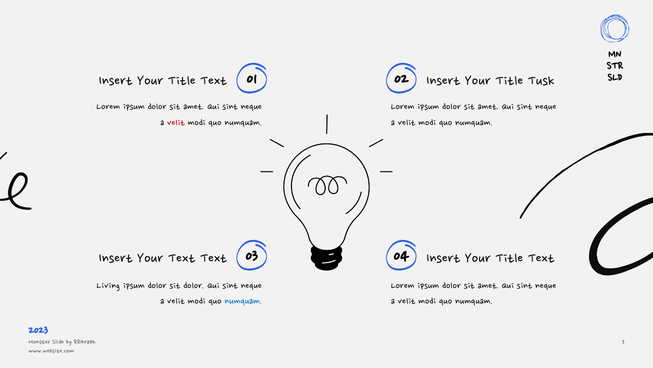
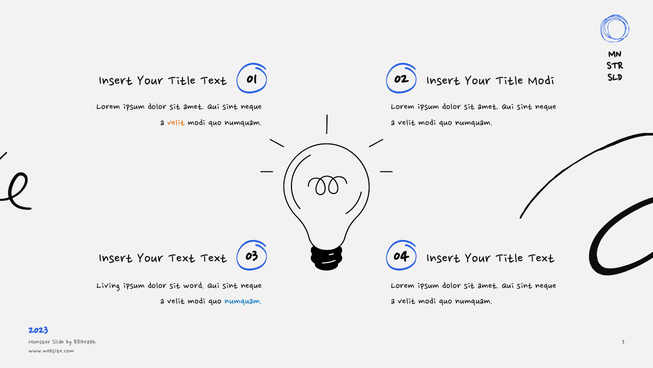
Title Tusk: Tusk -> Modi (541, 81)
velit colour: red -> orange (176, 123)
sit dolor: dolor -> word (194, 286)
